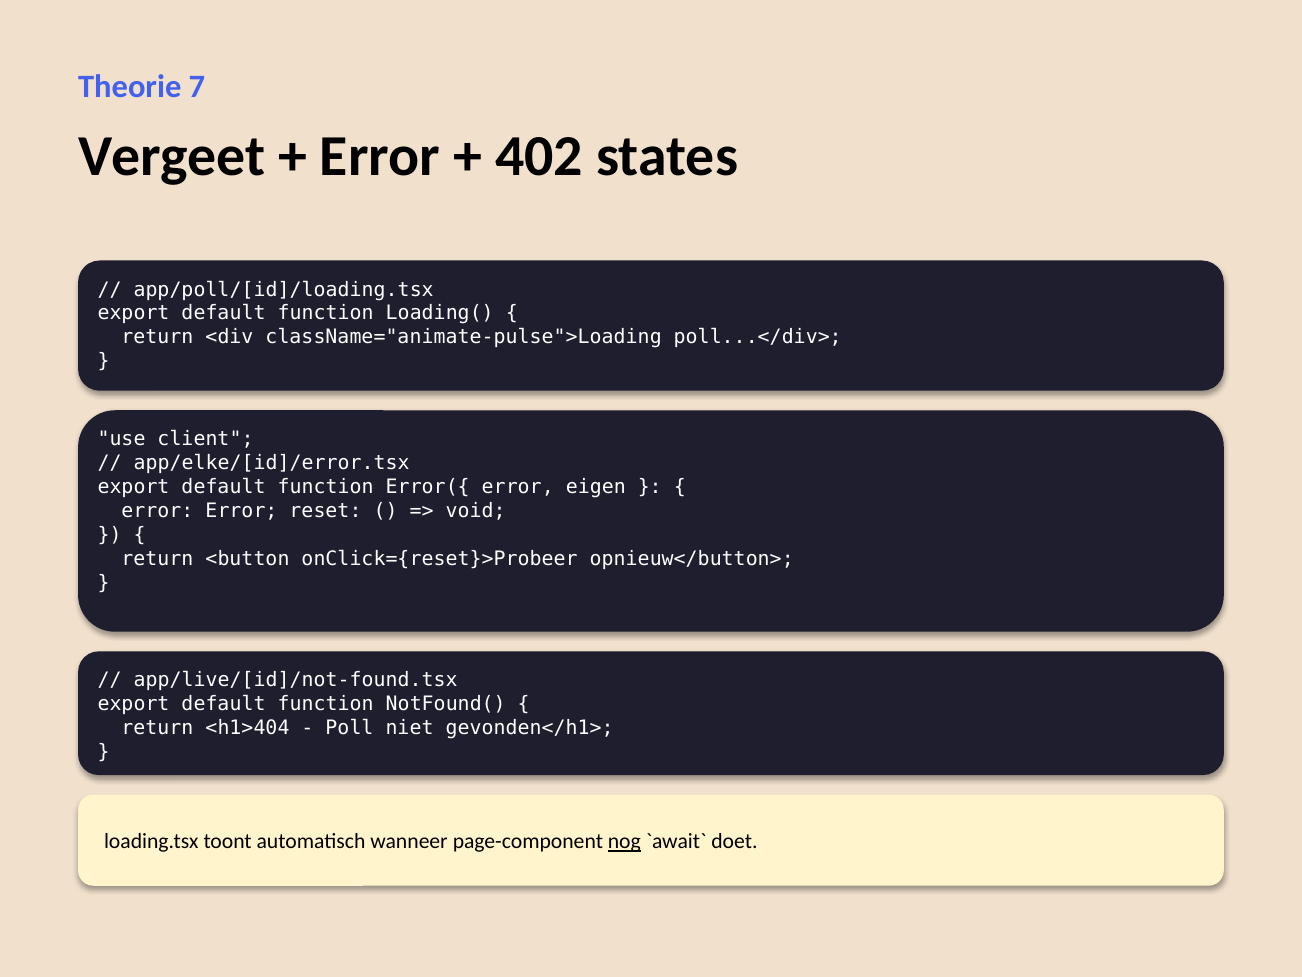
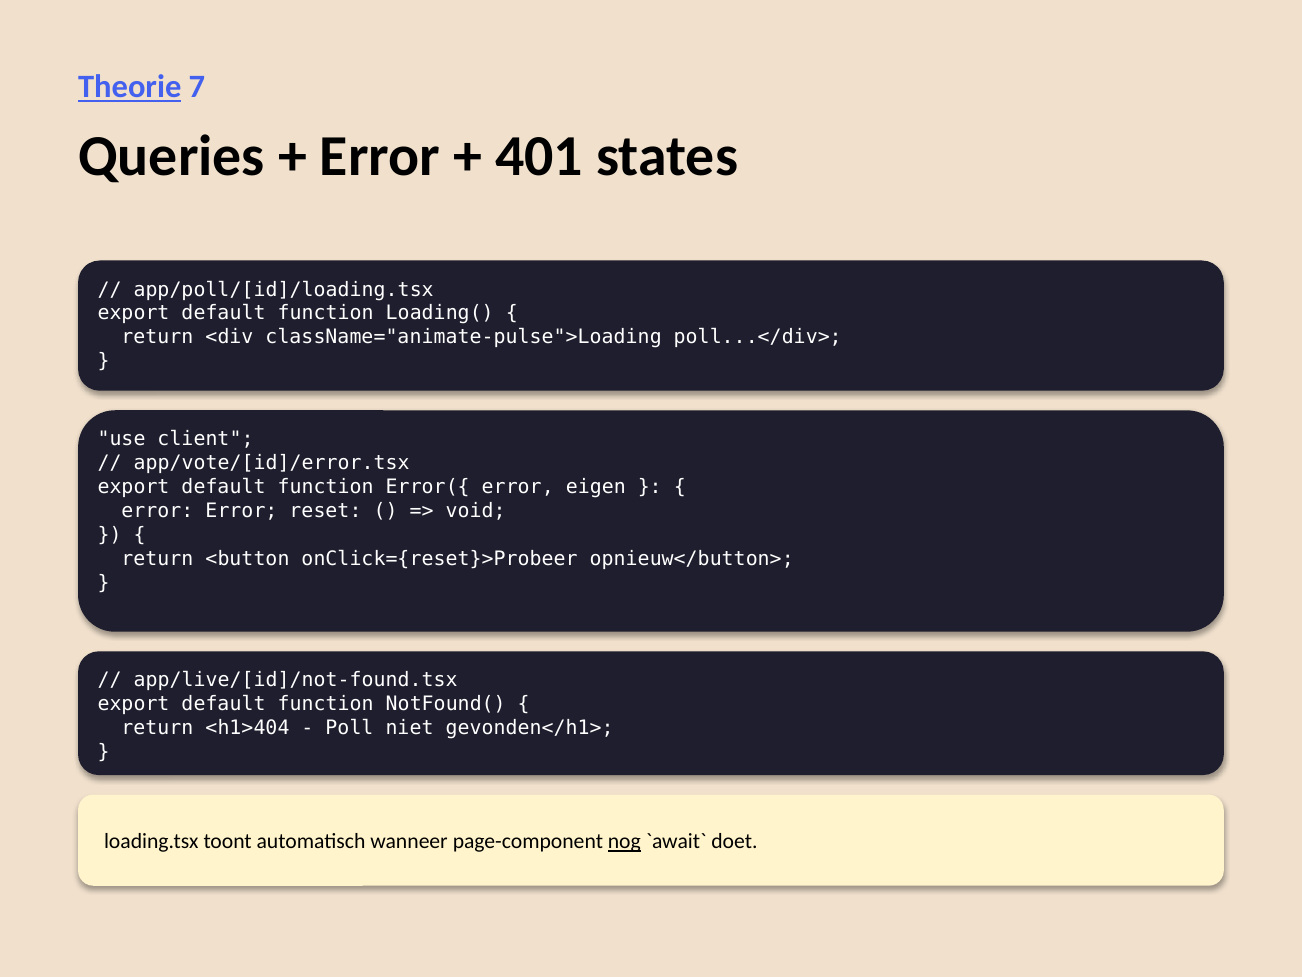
Theorie underline: none -> present (130, 87)
Vergeet: Vergeet -> Queries (172, 156)
402: 402 -> 401 (539, 156)
app/elke/[id]/error.tsx: app/elke/[id]/error.tsx -> app/vote/[id]/error.tsx (272, 463)
